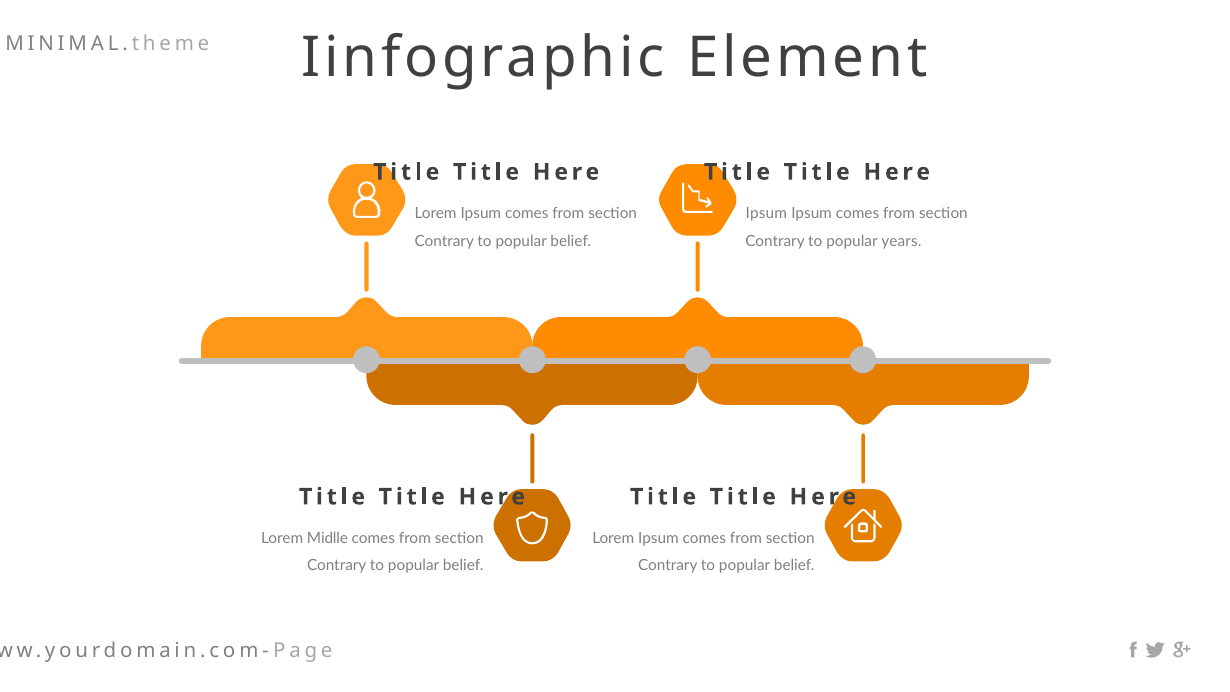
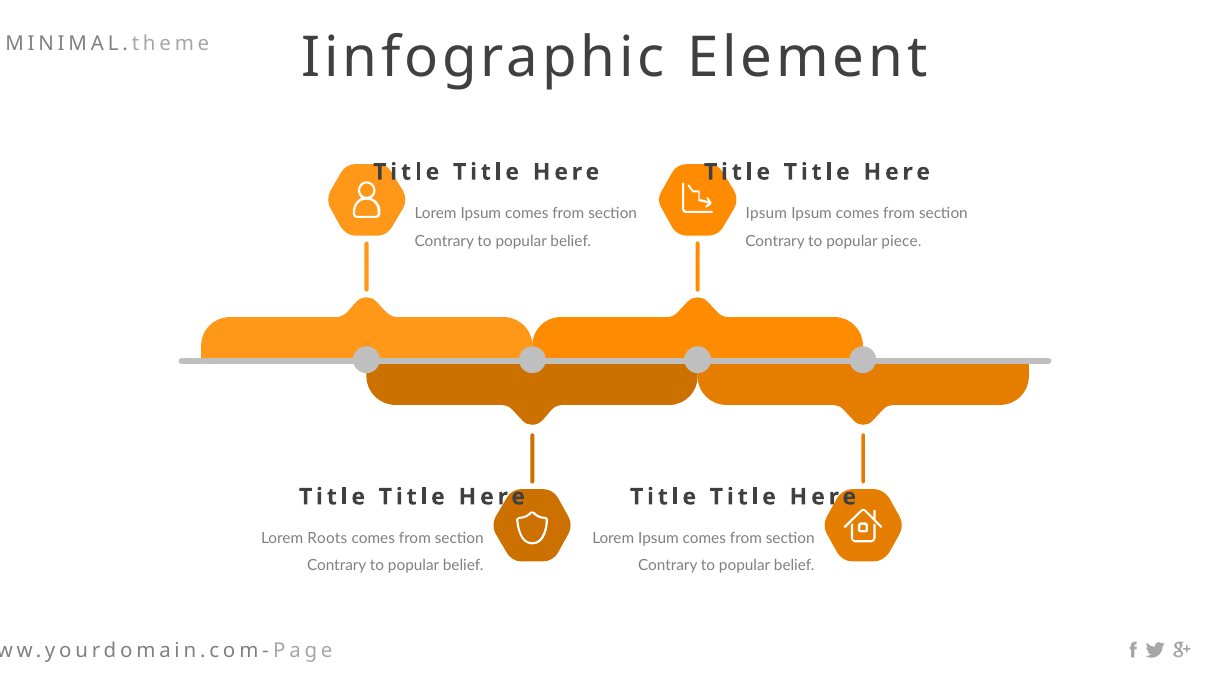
years: years -> piece (901, 241)
Midlle: Midlle -> Roots (327, 538)
